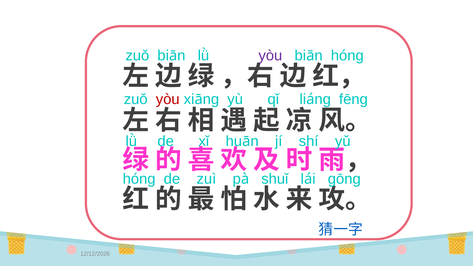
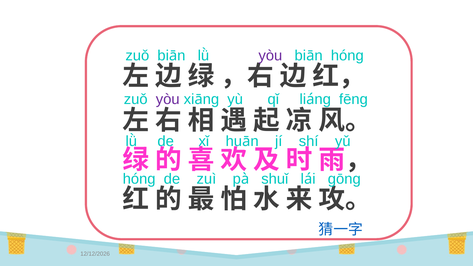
yòu colour: red -> purple (168, 99)
